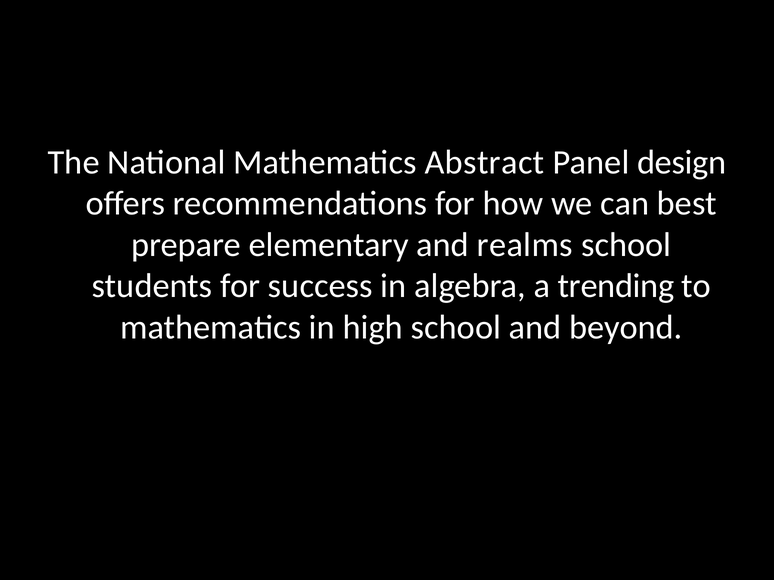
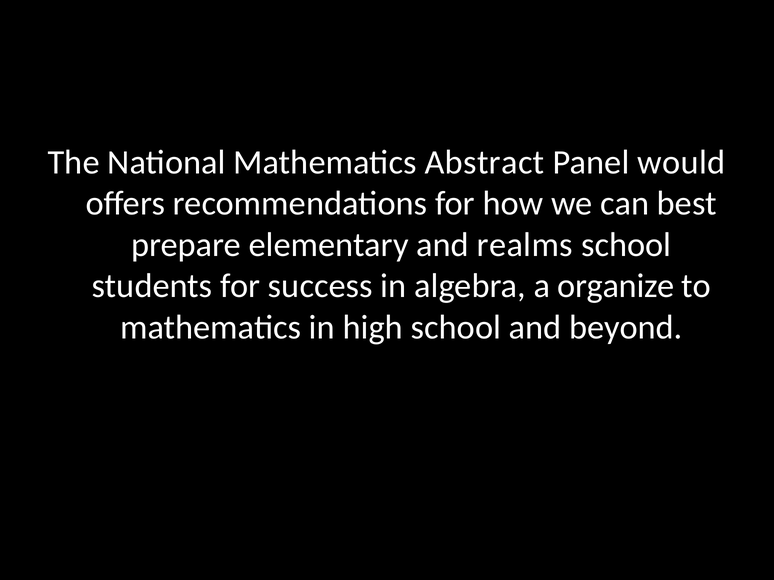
design: design -> would (681, 162)
trending: trending -> organize (616, 286)
